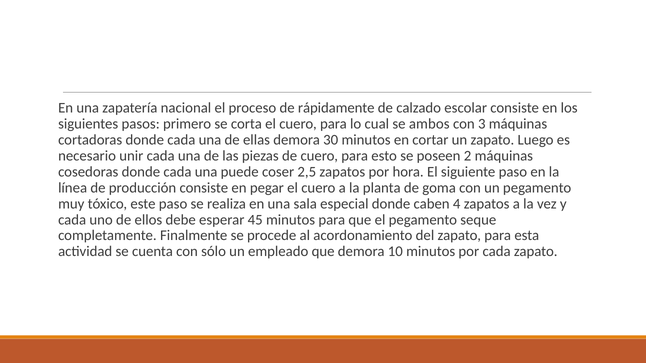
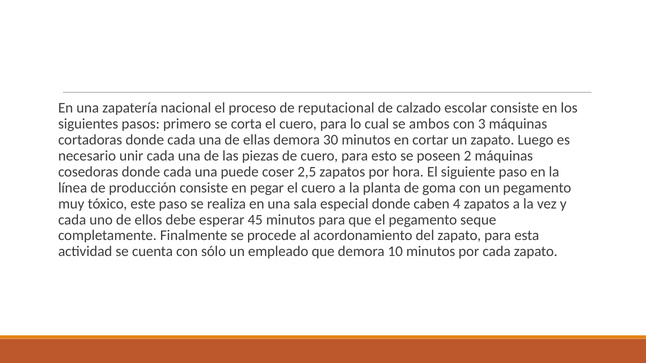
rápidamente: rápidamente -> reputacional (336, 108)
